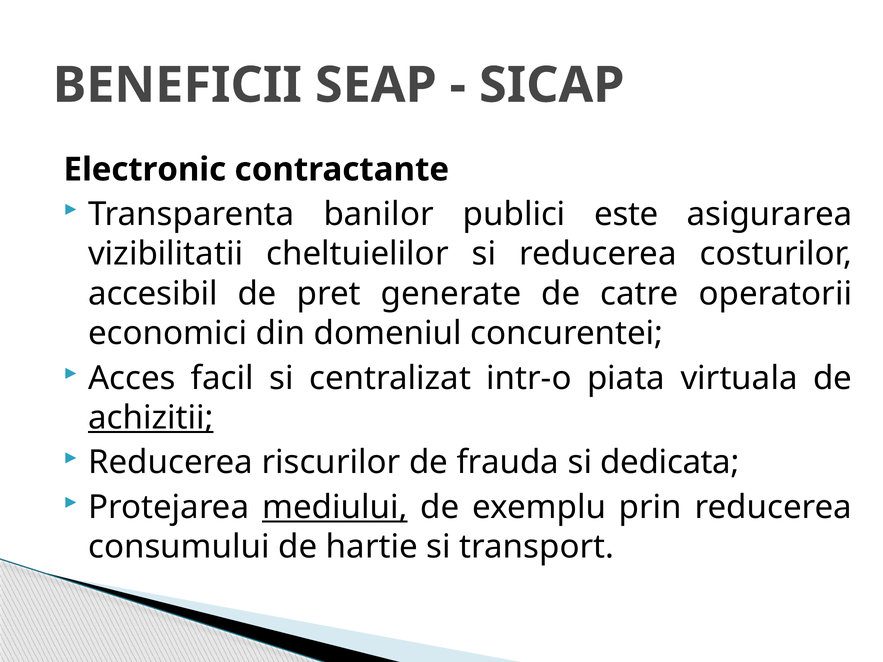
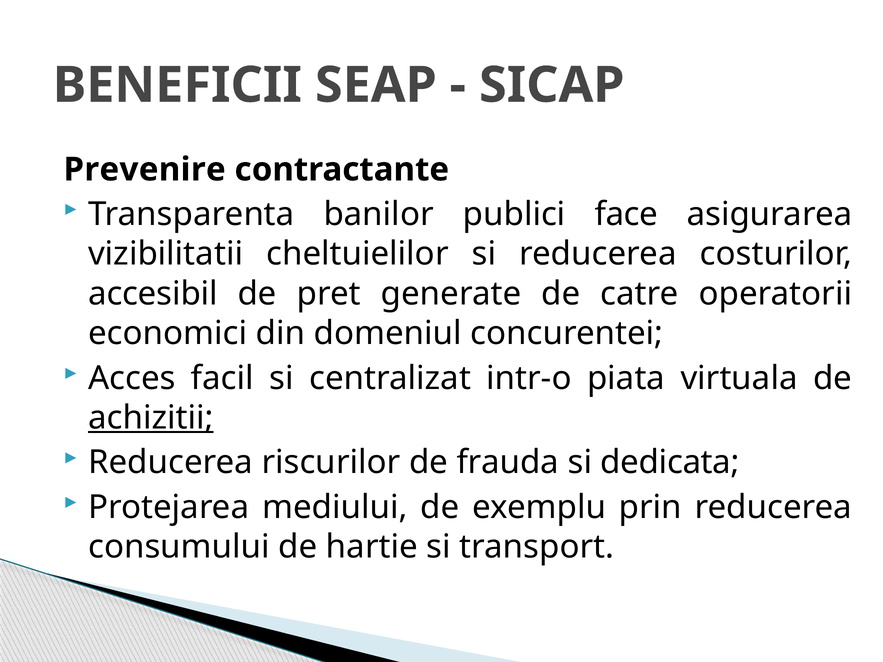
Electronic: Electronic -> Prevenire (145, 170)
este: este -> face (626, 214)
mediului underline: present -> none (335, 507)
